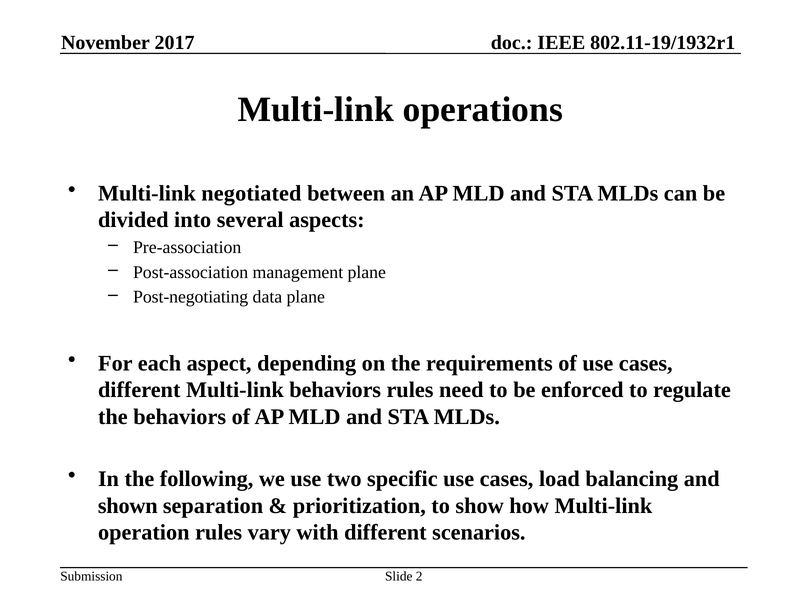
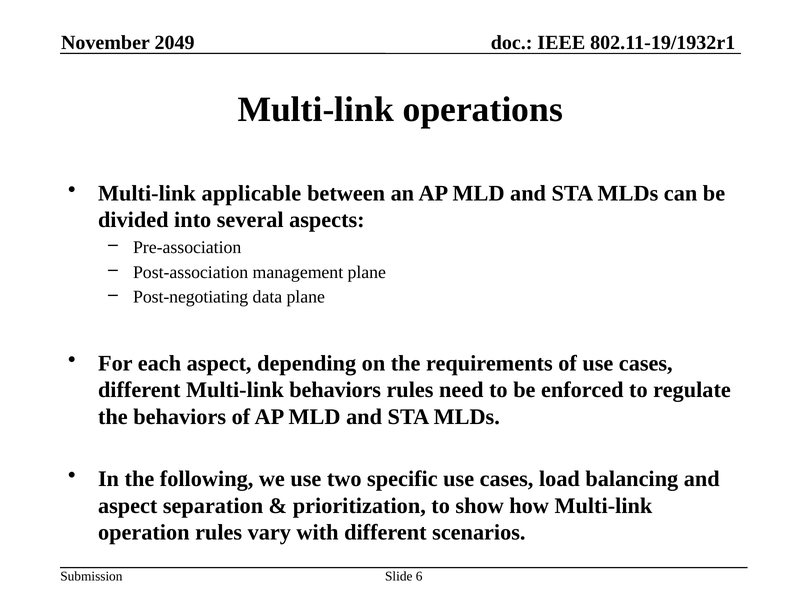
2017: 2017 -> 2049 (175, 43)
negotiated: negotiated -> applicable (251, 193)
shown: shown -> aspect (128, 506)
2: 2 -> 6 (419, 576)
